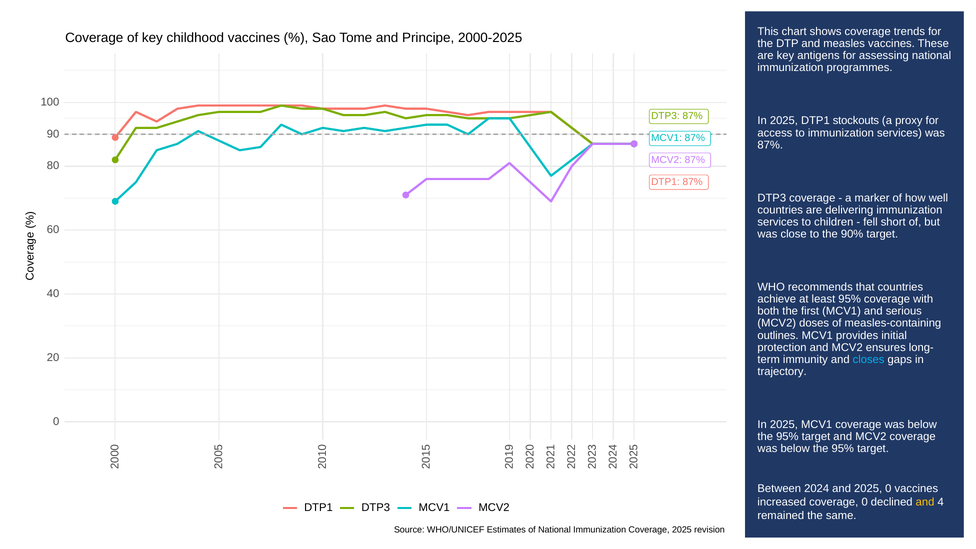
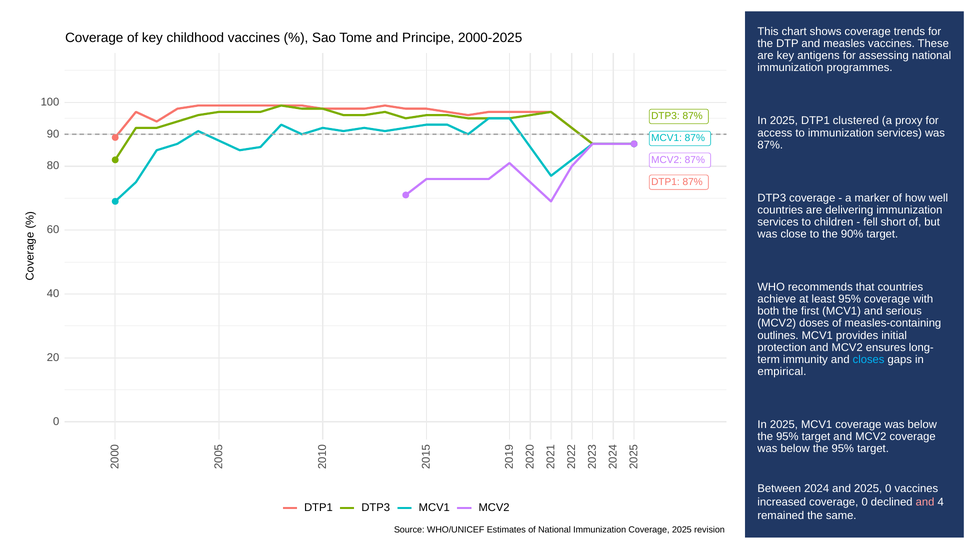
stockouts: stockouts -> clustered (856, 121)
trajectory: trajectory -> empirical (782, 372)
and colour: yellow -> pink (925, 502)
